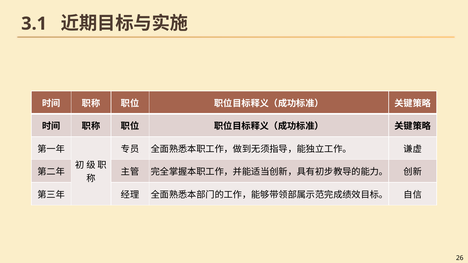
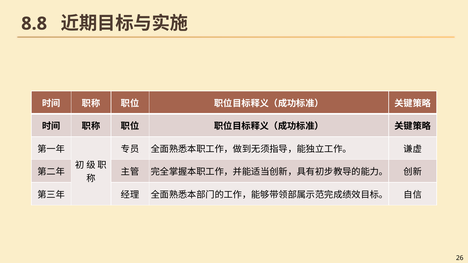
3.1: 3.1 -> 8.8 (34, 24)
